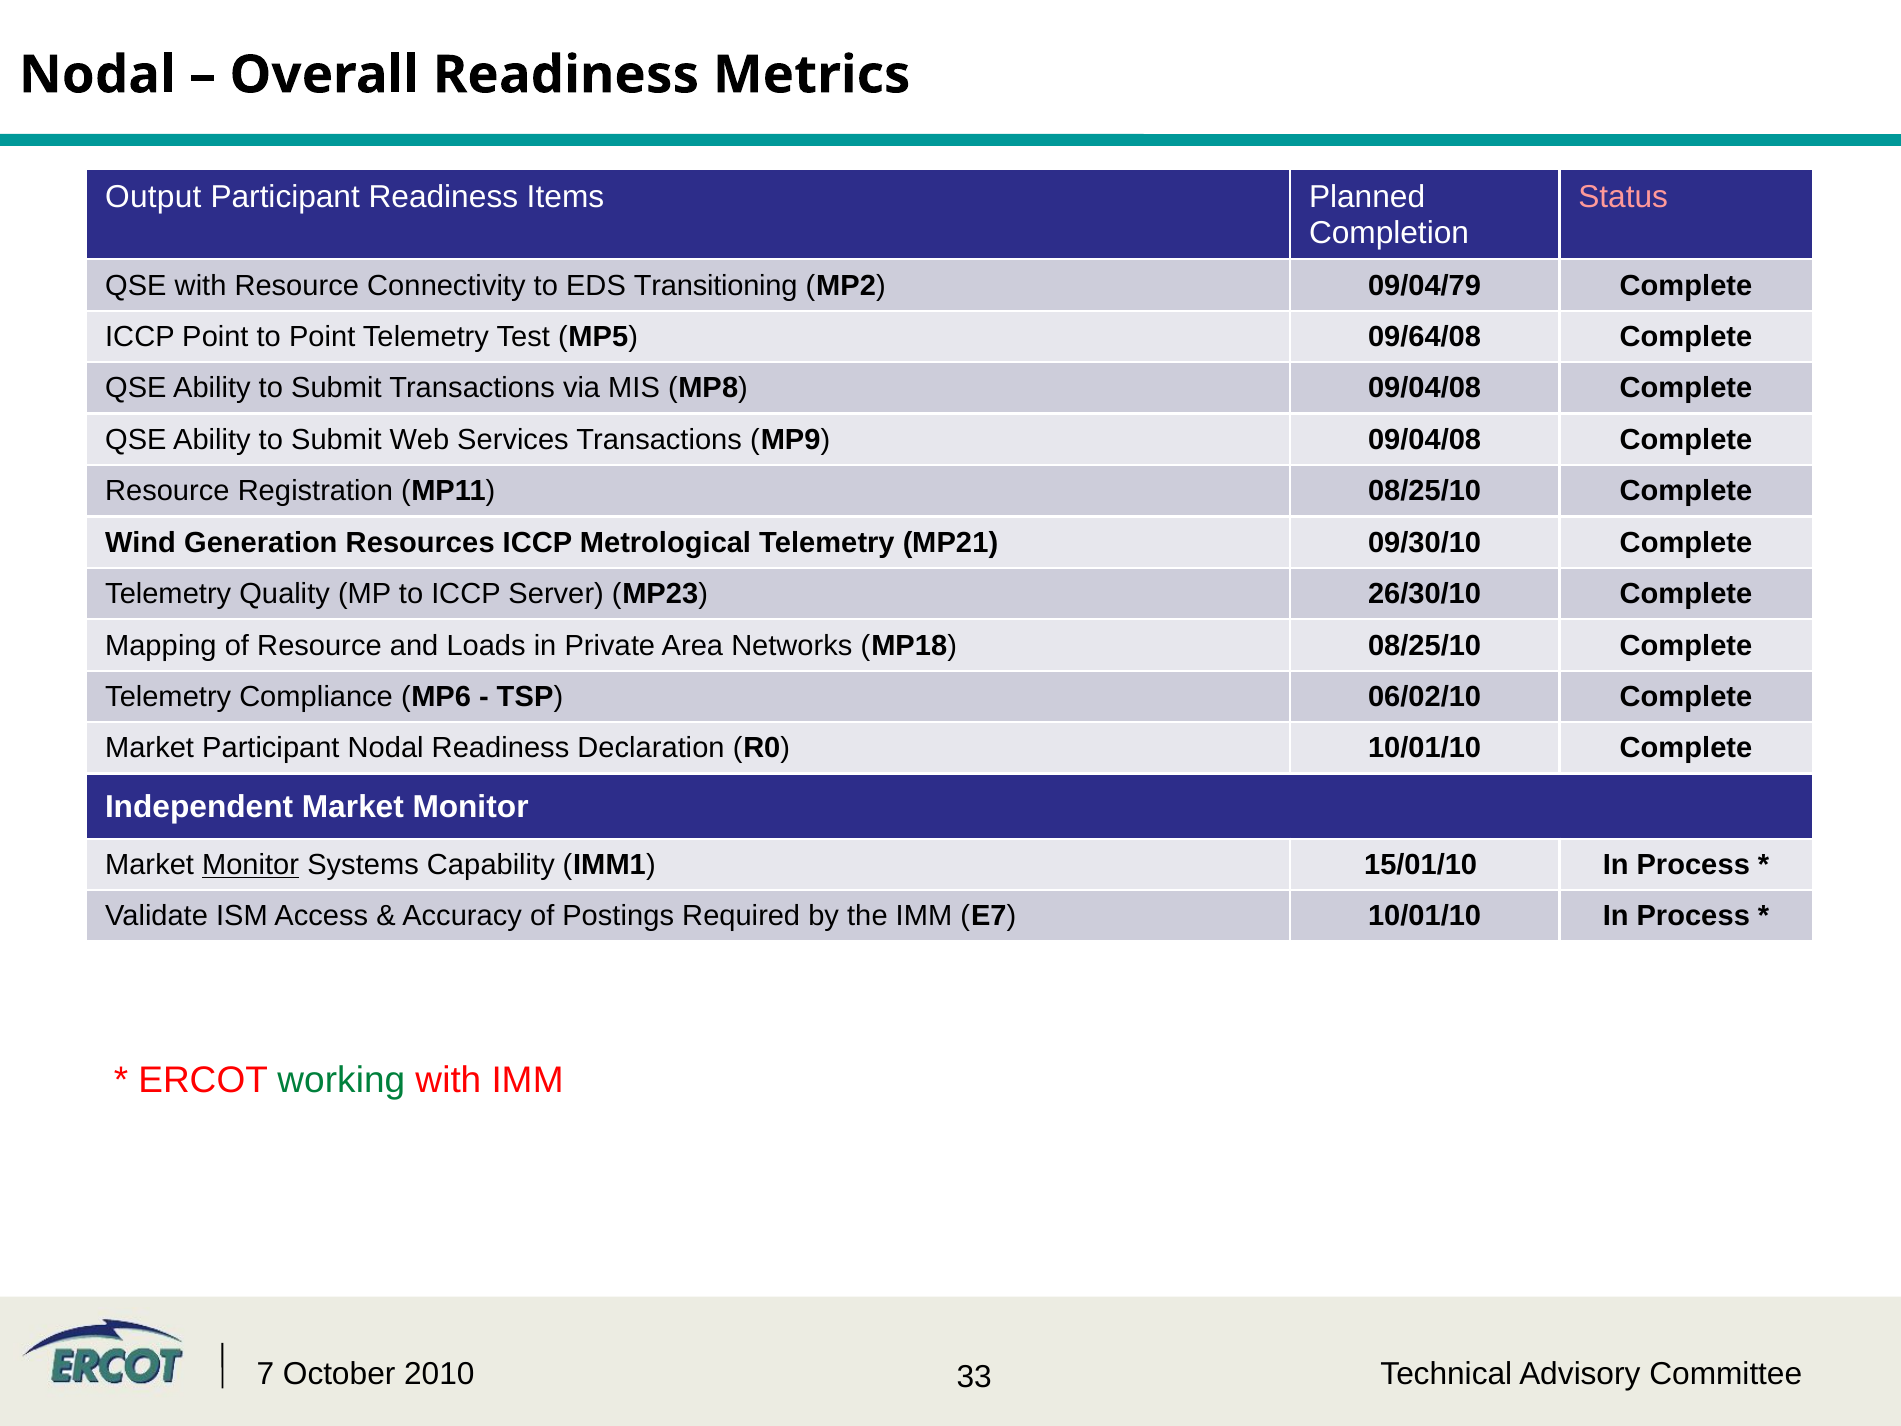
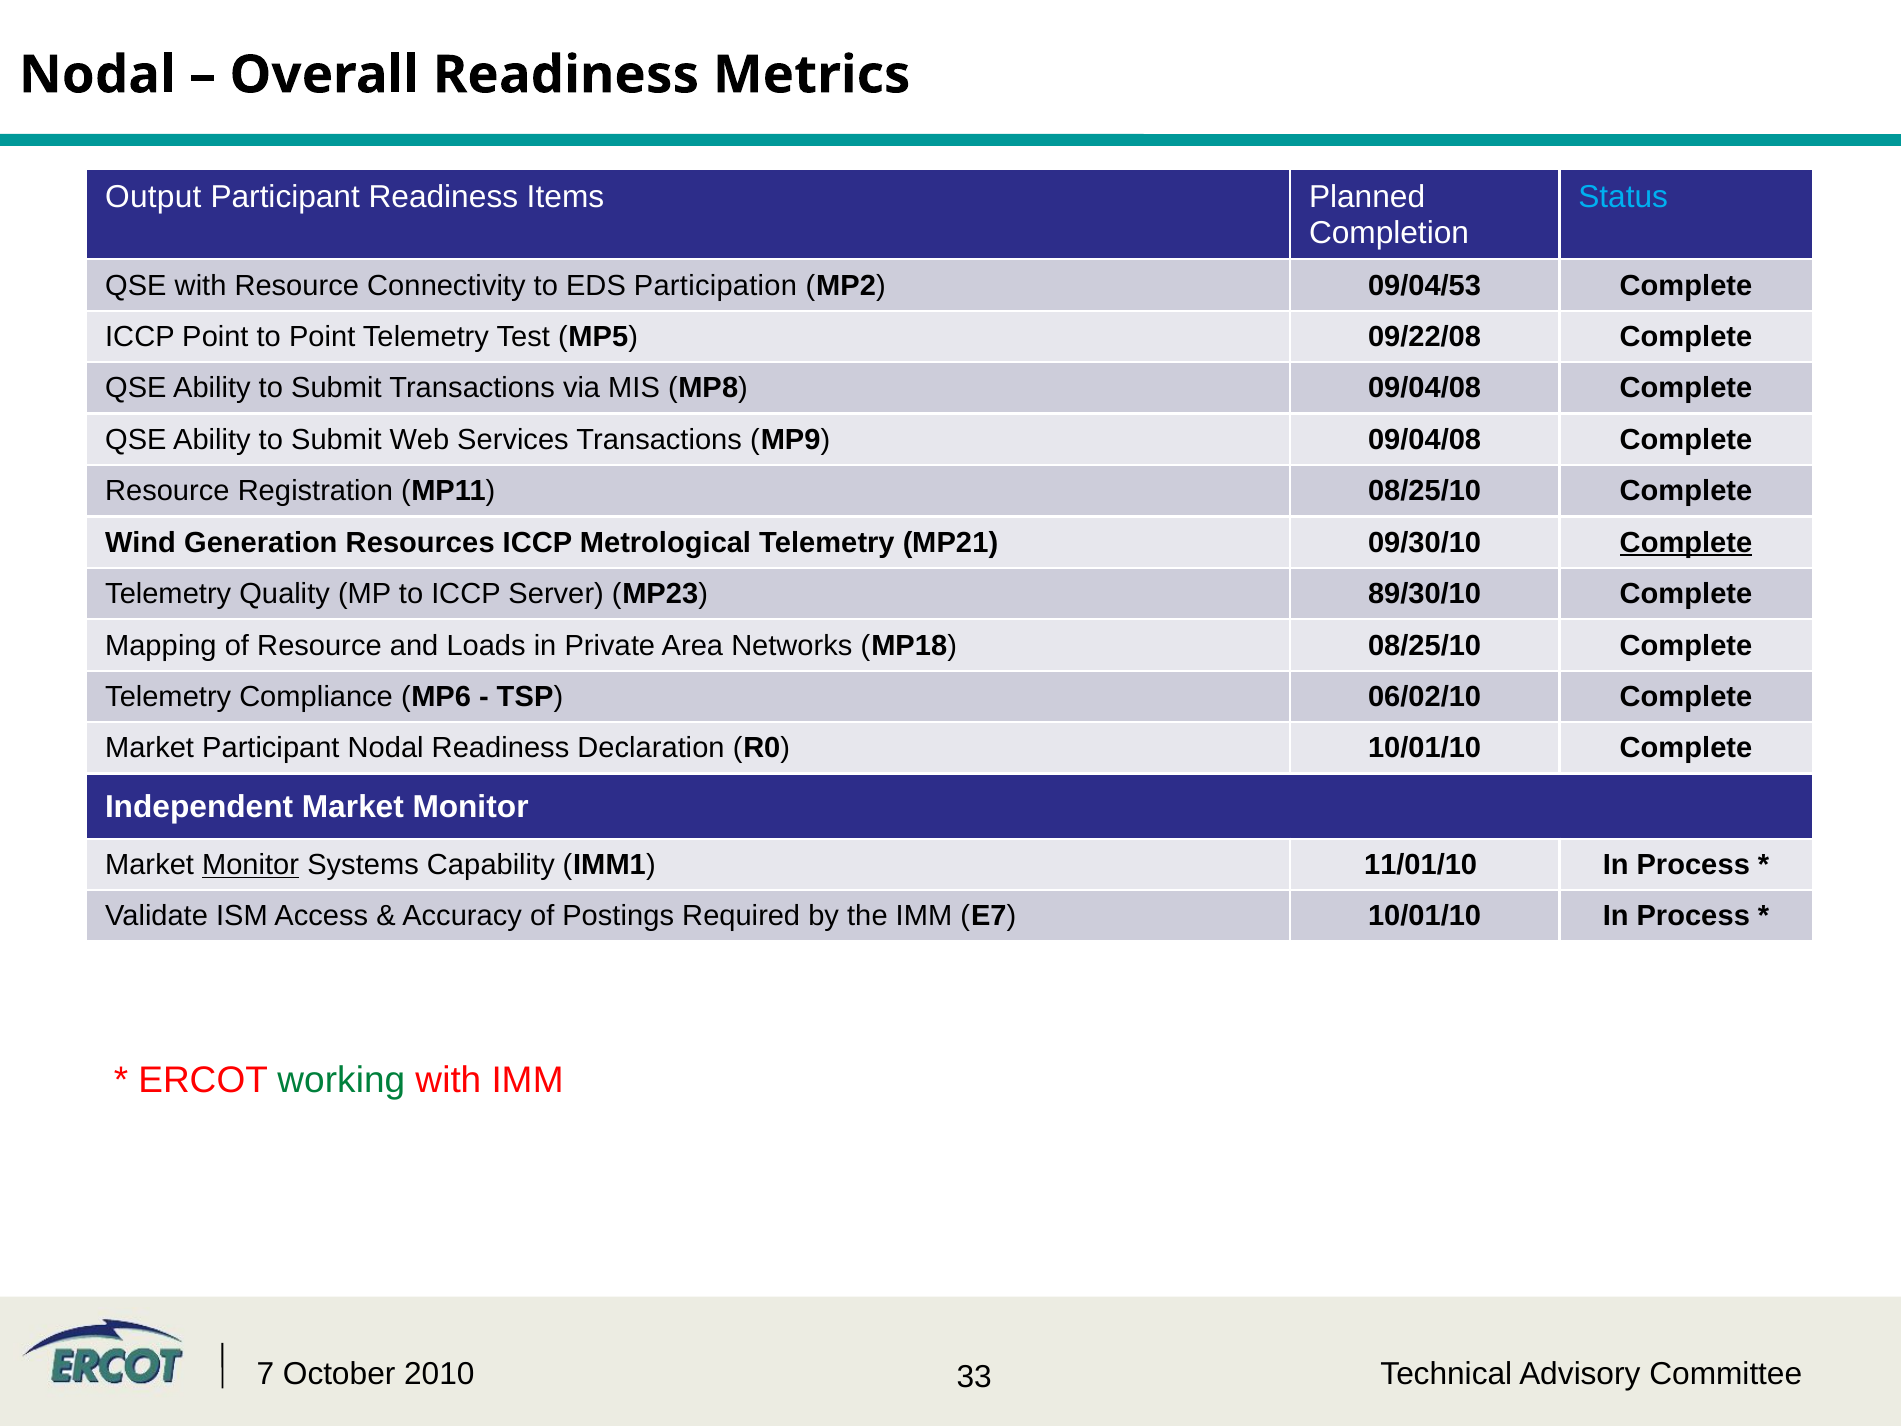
Status colour: pink -> light blue (1623, 197)
Transitioning: Transitioning -> Participation (715, 285)
09/04/79: 09/04/79 -> 09/04/53 (1425, 285)
09/64/08: 09/64/08 -> 09/22/08 (1425, 337)
Complete underline: none -> present (1686, 543)
26/30/10: 26/30/10 -> 89/30/10 (1425, 594)
15/01/10: 15/01/10 -> 11/01/10 (1421, 865)
